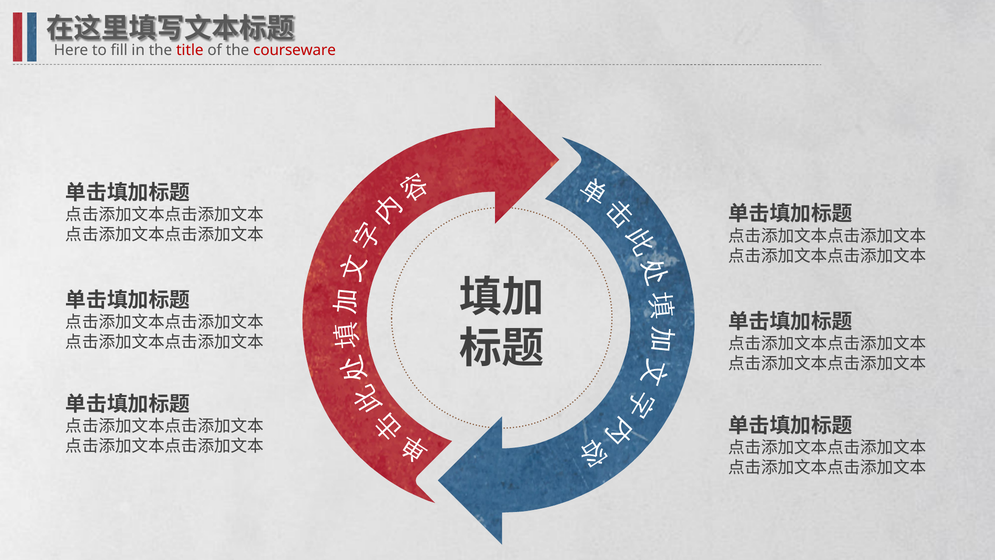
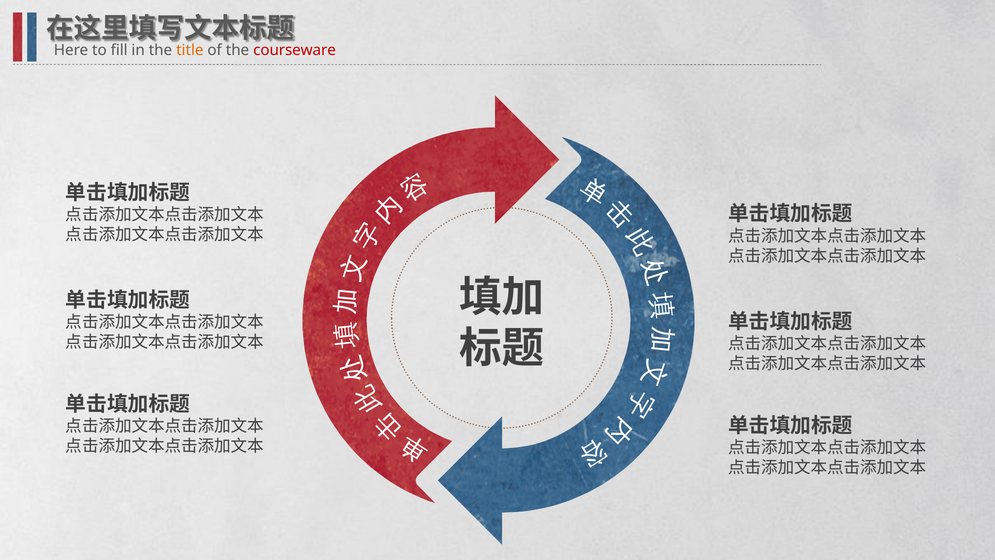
title colour: red -> orange (190, 50)
